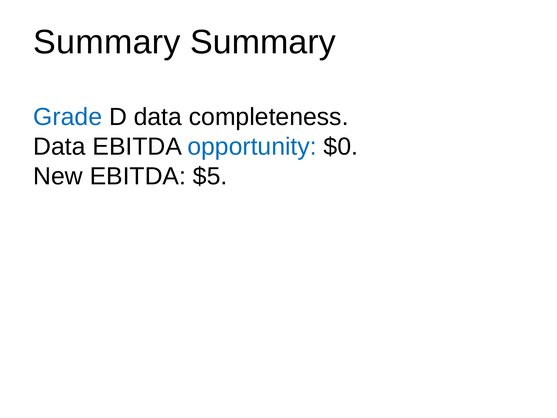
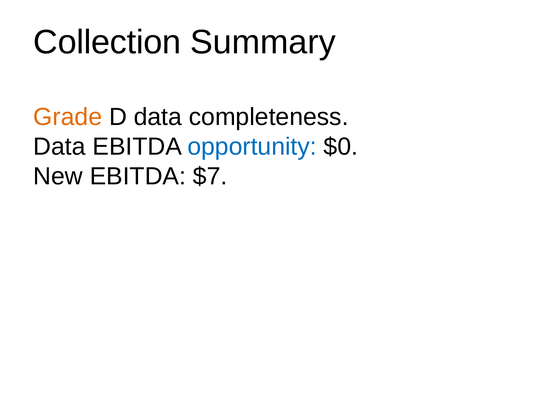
Summary: Summary -> Collection (107, 42)
Grade colour: blue -> orange (68, 117)
$5: $5 -> $7 (210, 176)
